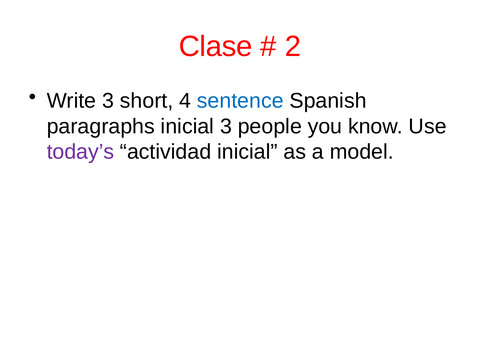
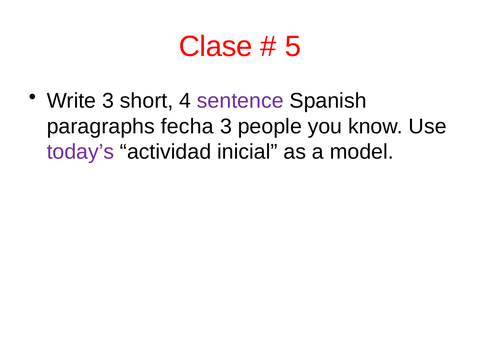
2: 2 -> 5 (293, 46)
sentence colour: blue -> purple (240, 101)
paragraphs inicial: inicial -> fecha (187, 126)
